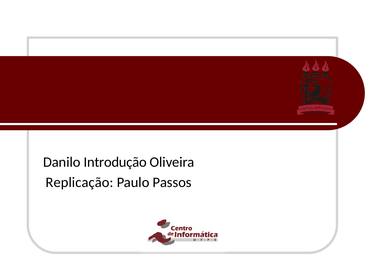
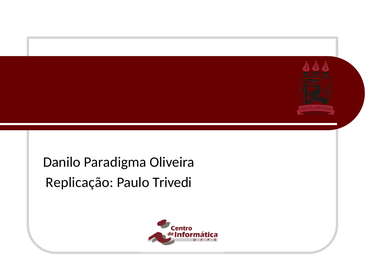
Introdução: Introdução -> Paradigma (115, 162)
Passos: Passos -> Trivedi (172, 183)
